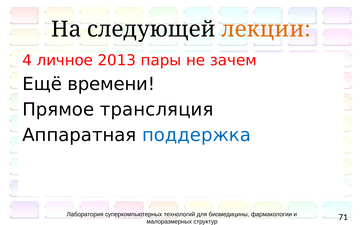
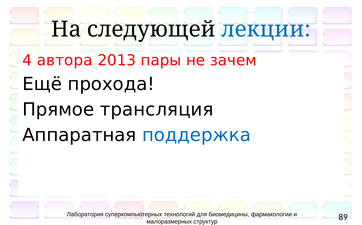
лекции colour: orange -> blue (266, 29)
личное: личное -> автора (65, 61)
времени: времени -> прохода (111, 84)
71: 71 -> 89 (343, 217)
